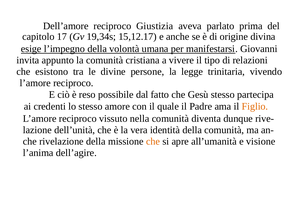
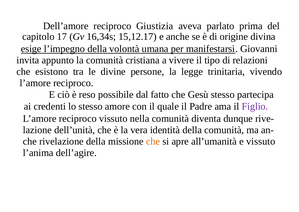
19,34s: 19,34s -> 16,34s (101, 37)
Figlio colour: orange -> purple (255, 107)
e visione: visione -> vissuto (261, 141)
